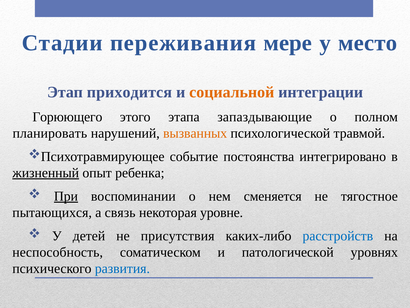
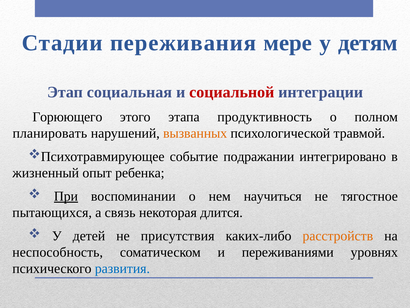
место: место -> детям (368, 43)
приходится: приходится -> социальная (129, 92)
социальной colour: orange -> red (232, 92)
запаздывающие: запаздывающие -> продуктивность (265, 117)
постоянства: постоянства -> подражании (259, 156)
жизненный underline: present -> none (46, 173)
сменяется: сменяется -> научиться (273, 196)
уровне: уровне -> длится (222, 212)
расстройств colour: blue -> orange (338, 236)
патологической: патологической -> переживаниями (288, 252)
